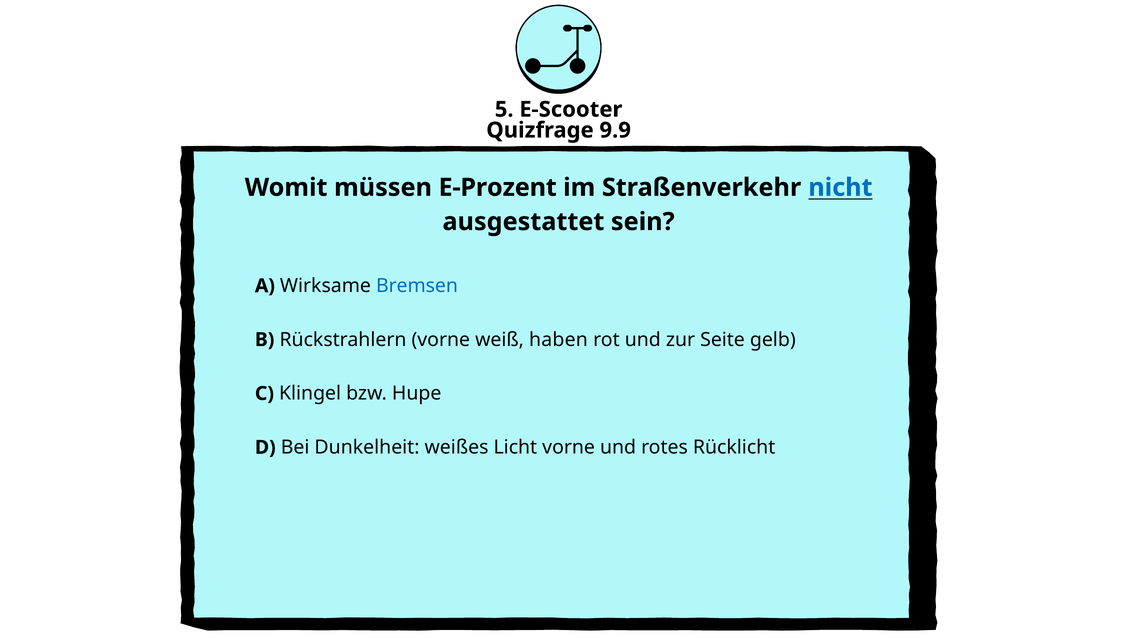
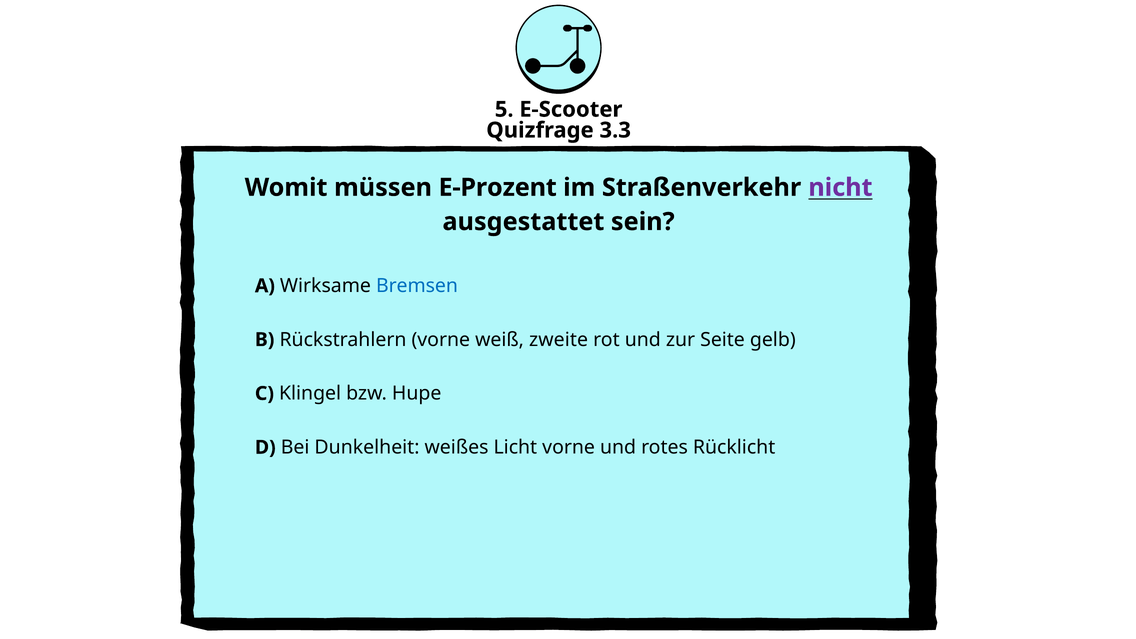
9.9: 9.9 -> 3.3 (615, 130)
nicht colour: blue -> purple (840, 188)
haben: haben -> zweite (559, 340)
